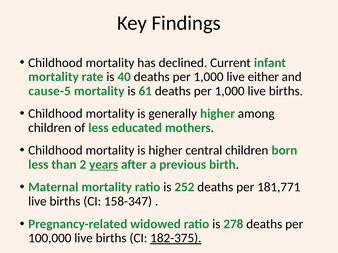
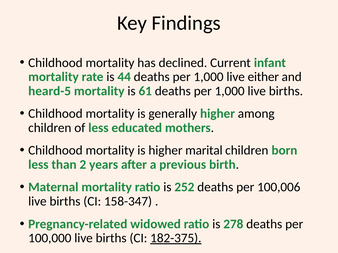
40: 40 -> 44 (124, 77)
cause-5: cause-5 -> heard-5 (50, 91)
central: central -> marital (204, 151)
years underline: present -> none (104, 165)
181,771: 181,771 -> 100,006 (279, 188)
